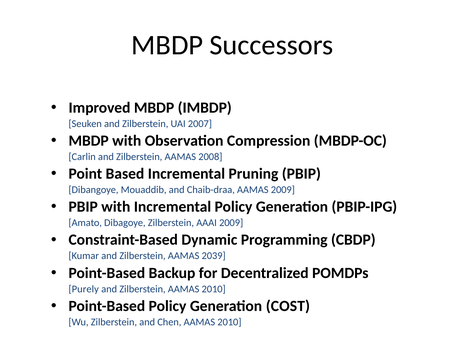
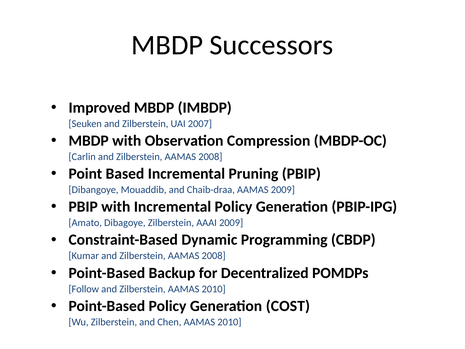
2039: 2039 -> 2008 (214, 256)
Purely: Purely -> Follow (84, 289)
